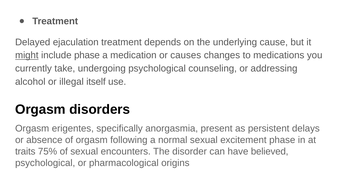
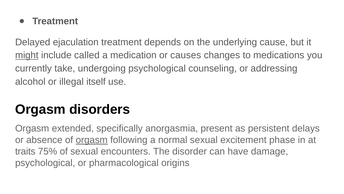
include phase: phase -> called (87, 55)
erigentes: erigentes -> extended (73, 128)
orgasm underline: none -> present (92, 140)
believed: believed -> damage (270, 151)
